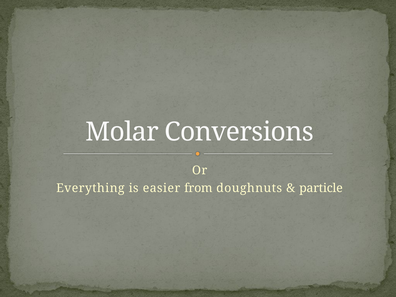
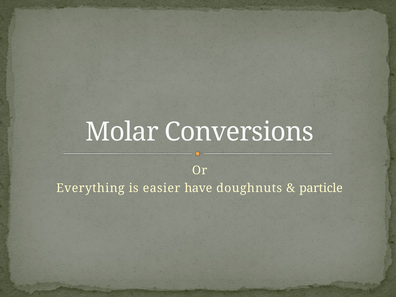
from: from -> have (198, 188)
